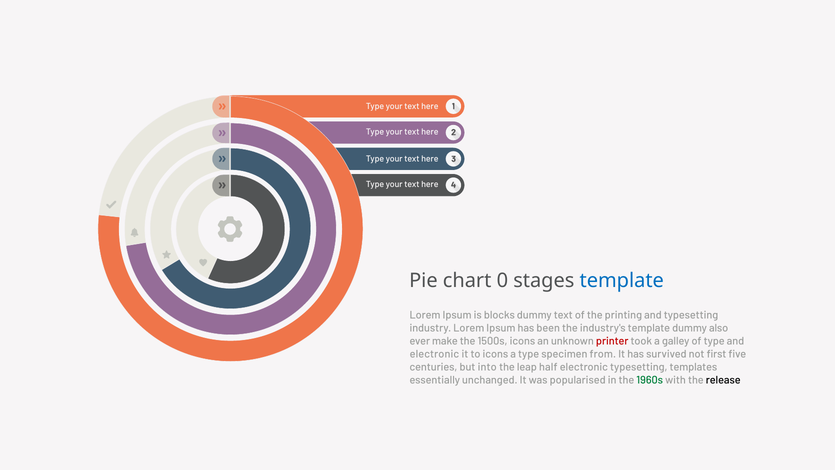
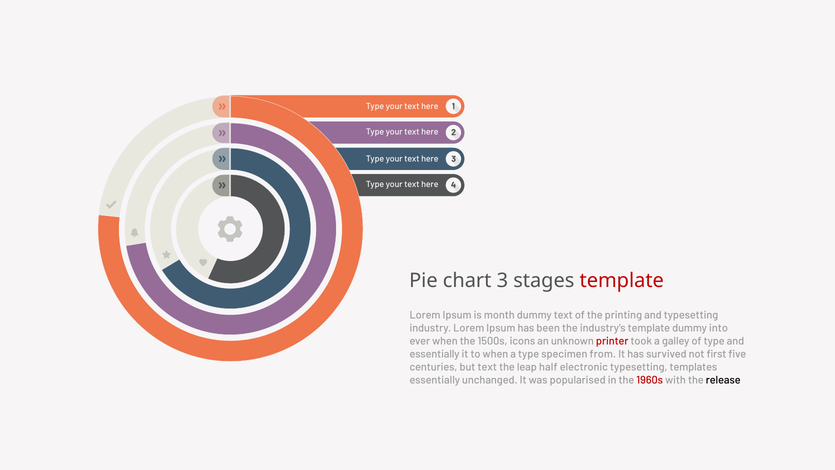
0: 0 -> 3 (502, 280)
template colour: blue -> red (622, 280)
blocks: blocks -> month (499, 315)
also: also -> into (719, 328)
ever make: make -> when (445, 341)
electronic: electronic -> essentially (435, 354)
to icons: icons -> when (495, 354)
but into: into -> text (487, 367)
1960s colour: green -> red (650, 380)
